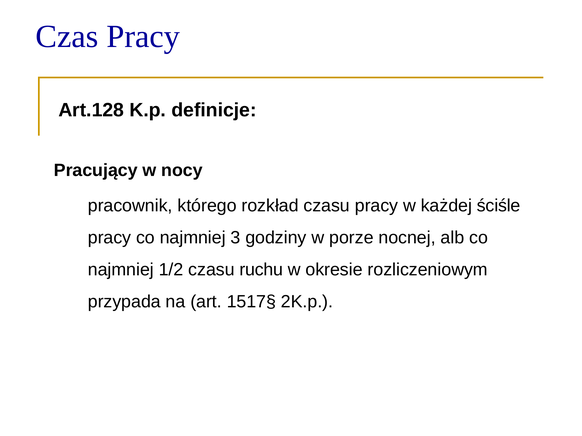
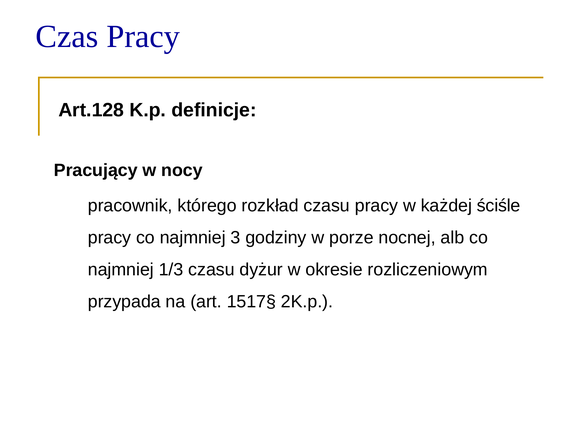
1/2: 1/2 -> 1/3 (171, 270)
ruchu: ruchu -> dyżur (261, 270)
